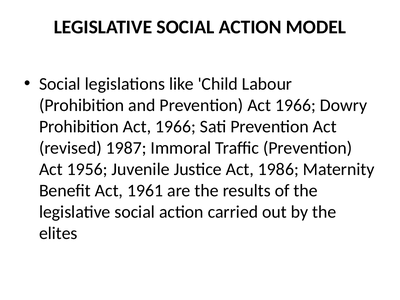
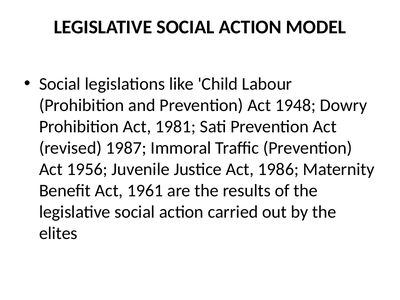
Prevention Act 1966: 1966 -> 1948 (296, 105)
Prohibition Act 1966: 1966 -> 1981 (176, 127)
